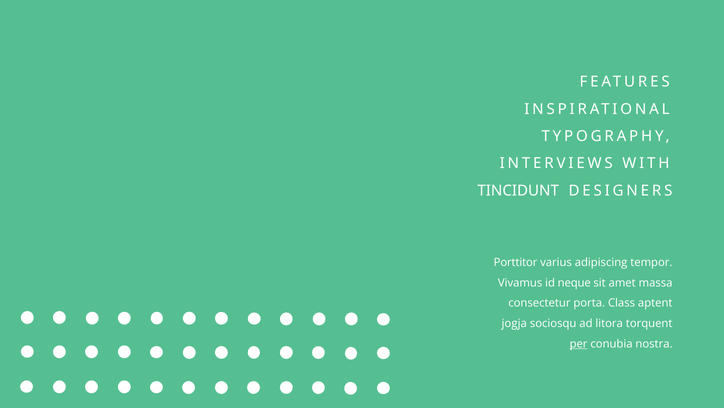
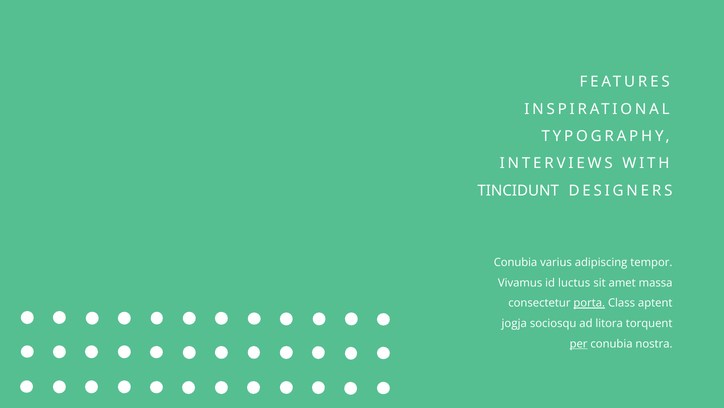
Porttitor: Porttitor -> Conubia (516, 262)
neque: neque -> luctus (574, 282)
porta underline: none -> present (589, 303)
